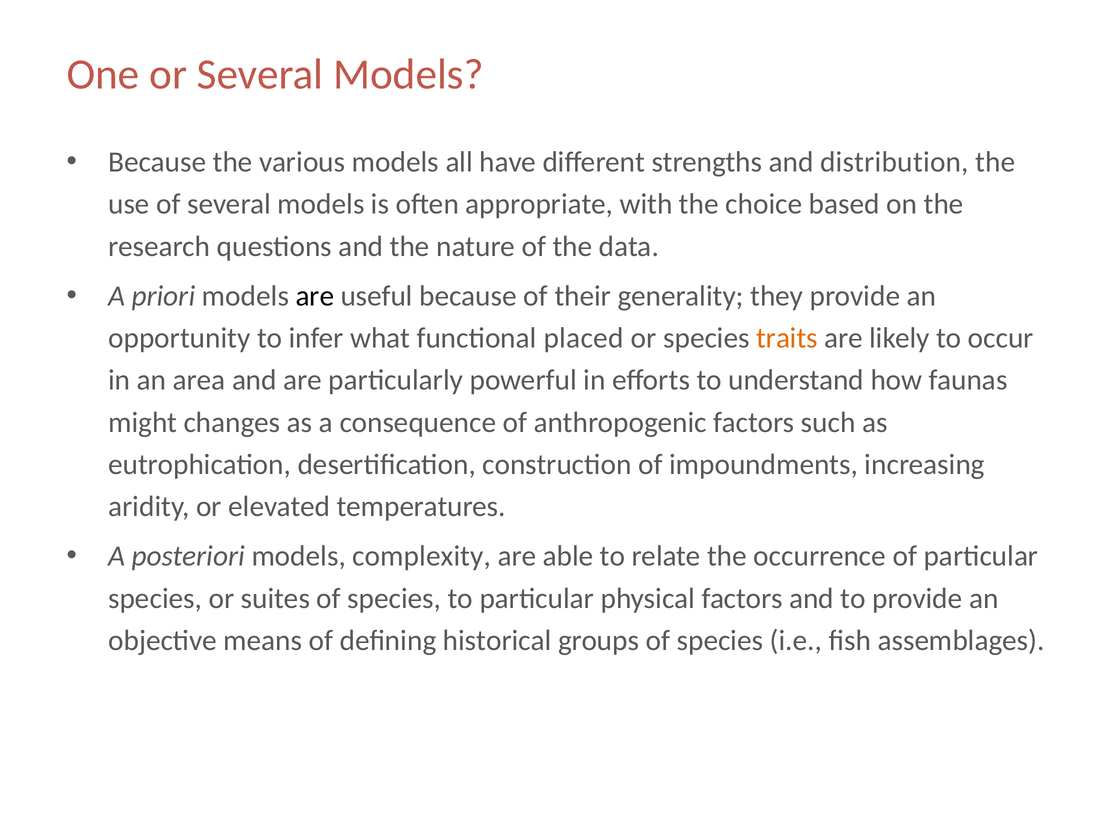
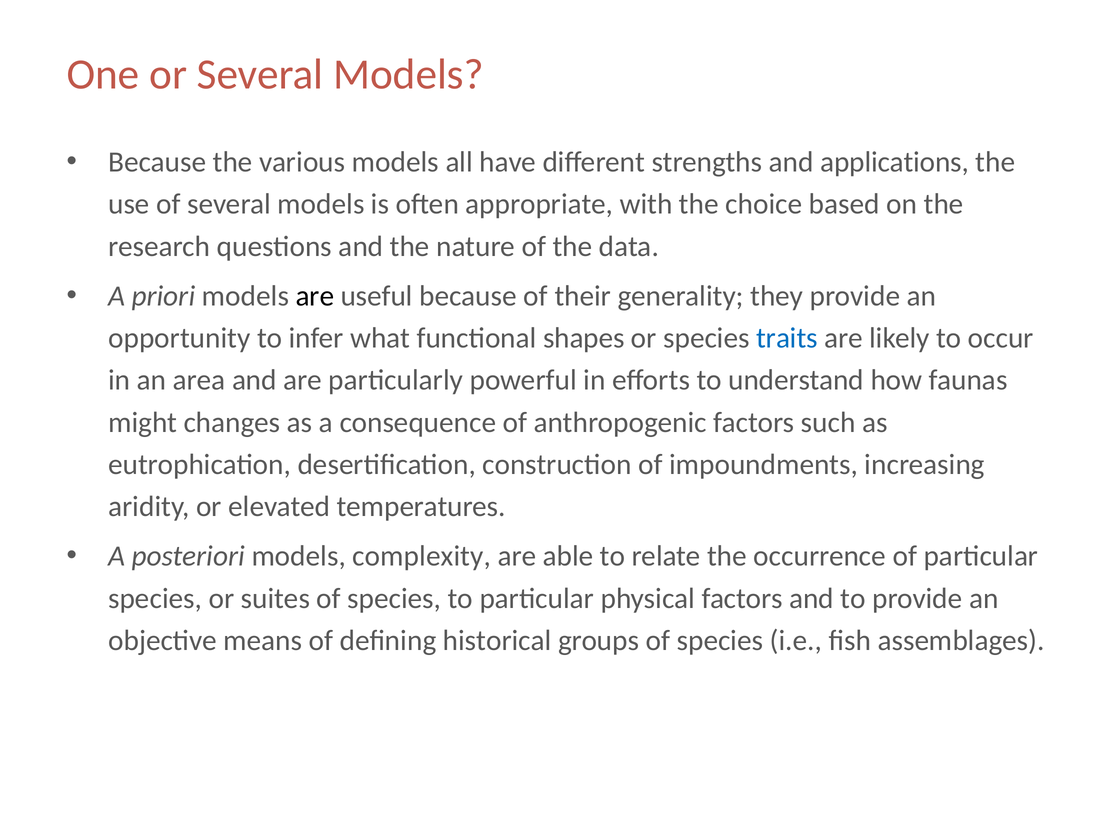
distribution: distribution -> applications (895, 162)
placed: placed -> shapes (584, 338)
traits colour: orange -> blue (787, 338)
